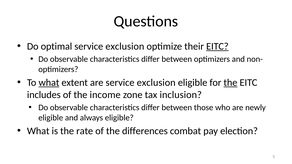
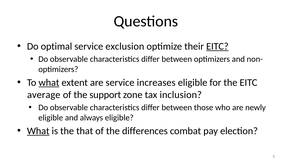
are service exclusion: exclusion -> increases (156, 83)
the underline: present -> none (230, 83)
includes: includes -> average (44, 95)
income: income -> support (105, 95)
What underline: none -> present (38, 131)
rate: rate -> that (85, 131)
